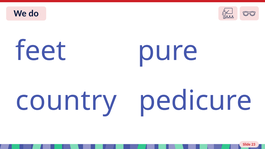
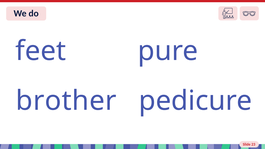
country: country -> brother (66, 101)
